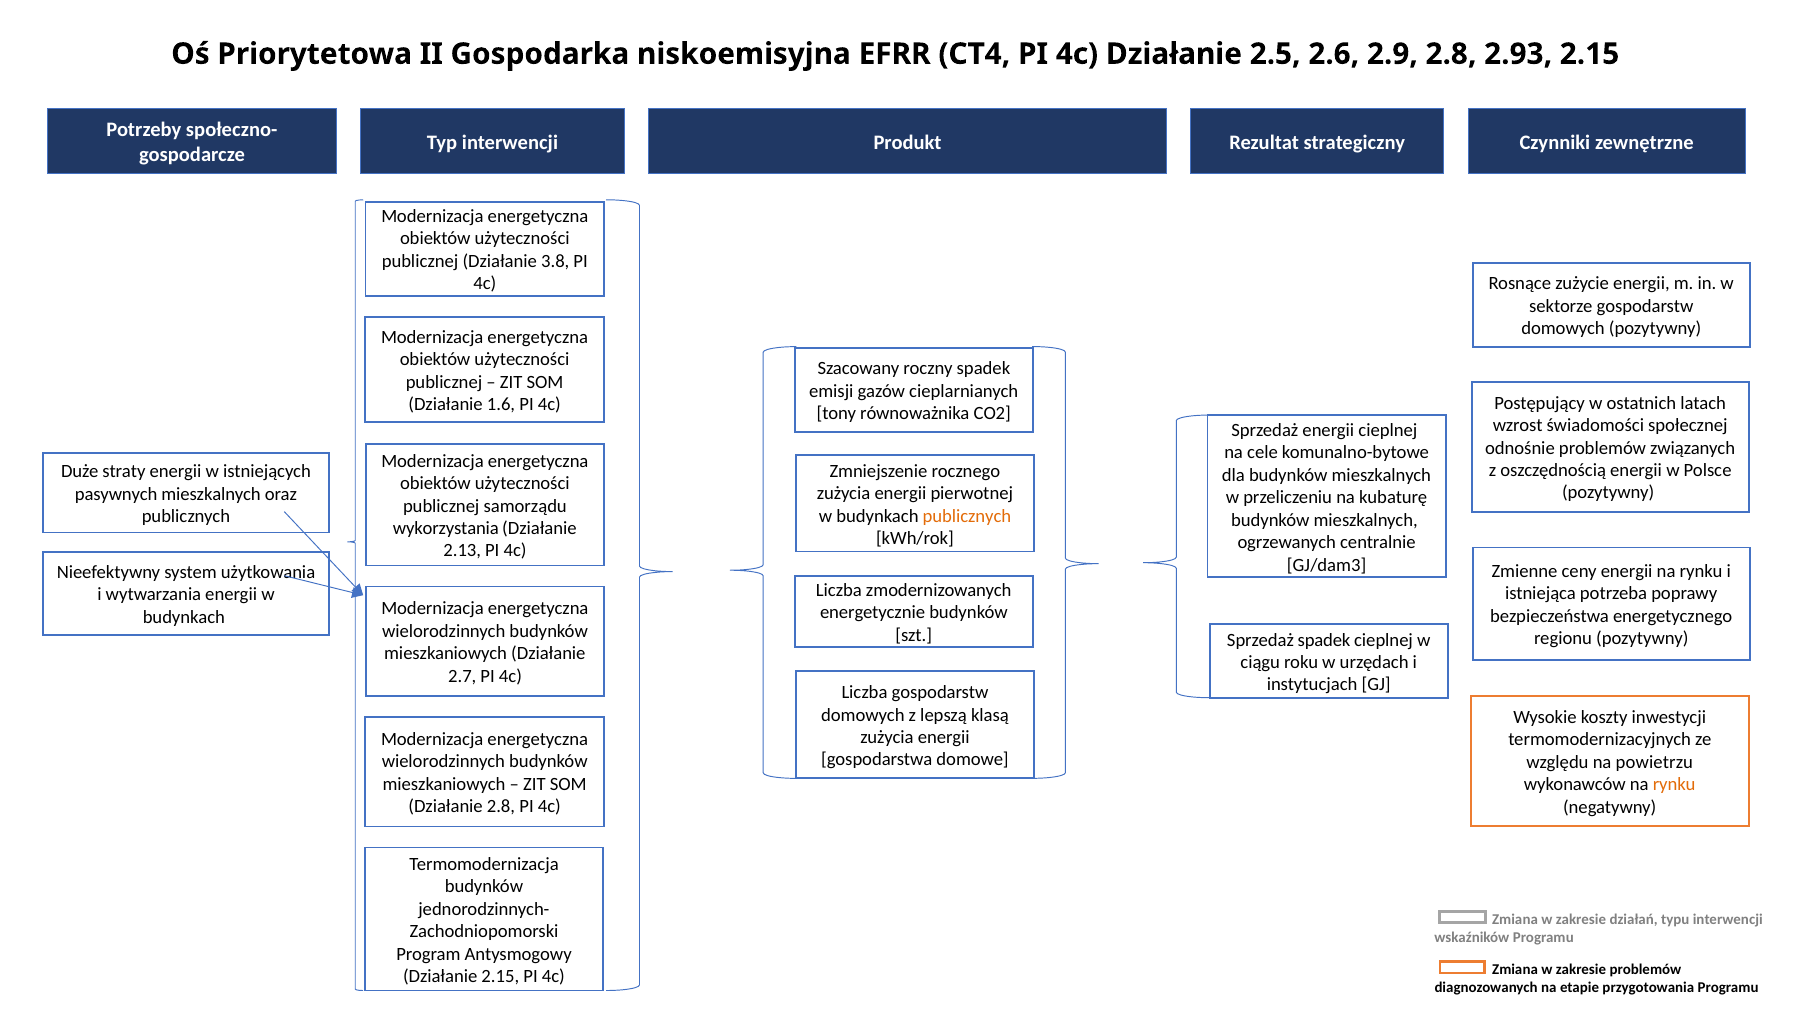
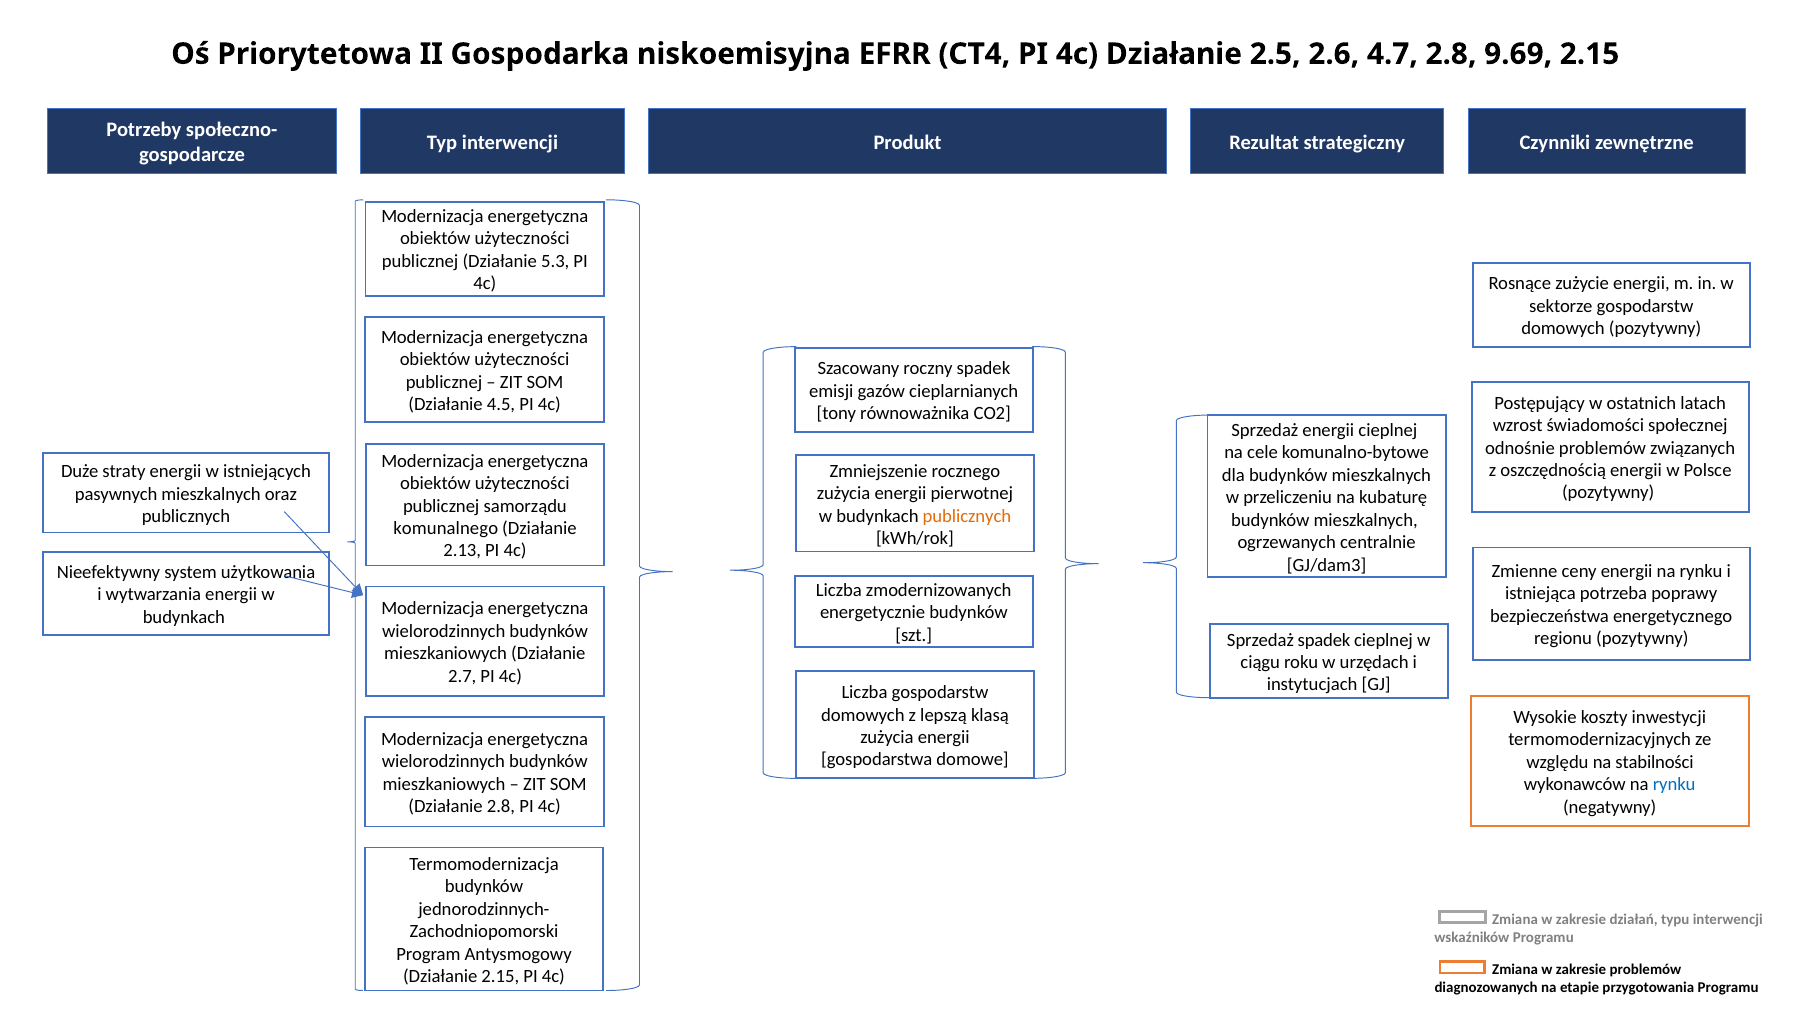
2.9: 2.9 -> 4.7 (1392, 54)
2.93: 2.93 -> 9.69 (1518, 54)
3.8: 3.8 -> 5.3 (555, 261)
1.6: 1.6 -> 4.5 (501, 405)
wykorzystania: wykorzystania -> komunalnego (446, 528)
powietrzu: powietrzu -> stabilności (1655, 762)
rynku colour: orange -> blue (1674, 784)
